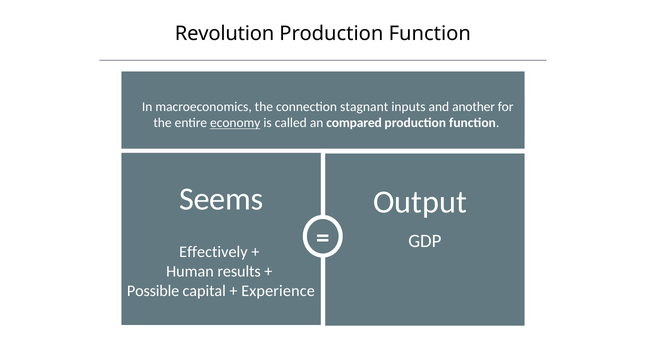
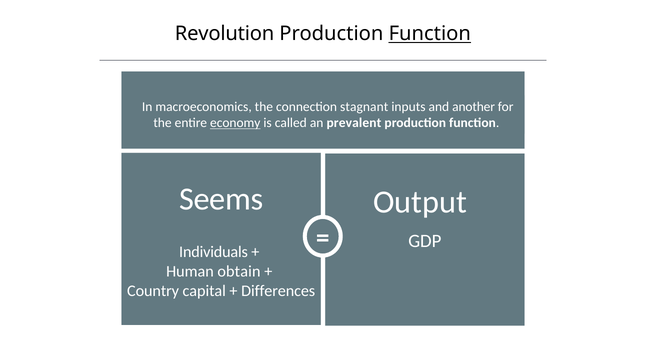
Function underline: none -> present (430, 34)
compared: compared -> prevalent (354, 123)
Effectively: Effectively -> Individuals (214, 252)
results: results -> obtain (239, 272)
Possible: Possible -> Country (153, 291)
Experience: Experience -> Differences (278, 291)
